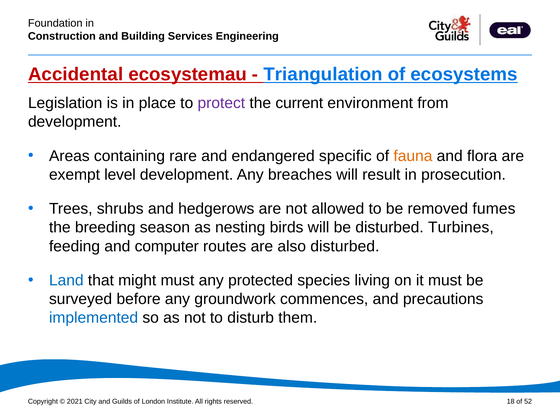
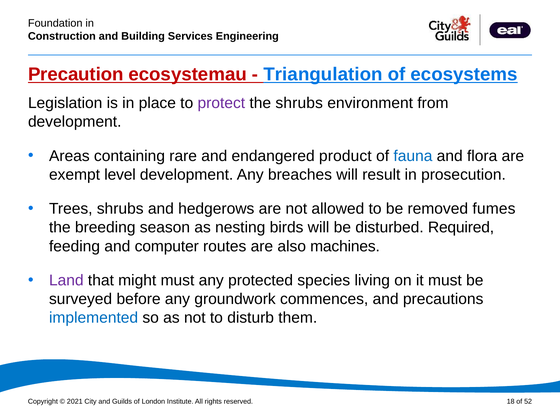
Accidental: Accidental -> Precaution (76, 74)
the current: current -> shrubs (299, 103)
specific: specific -> product (345, 156)
fauna colour: orange -> blue (413, 156)
Turbines: Turbines -> Required (461, 228)
also disturbed: disturbed -> machines (345, 246)
Land colour: blue -> purple (66, 280)
